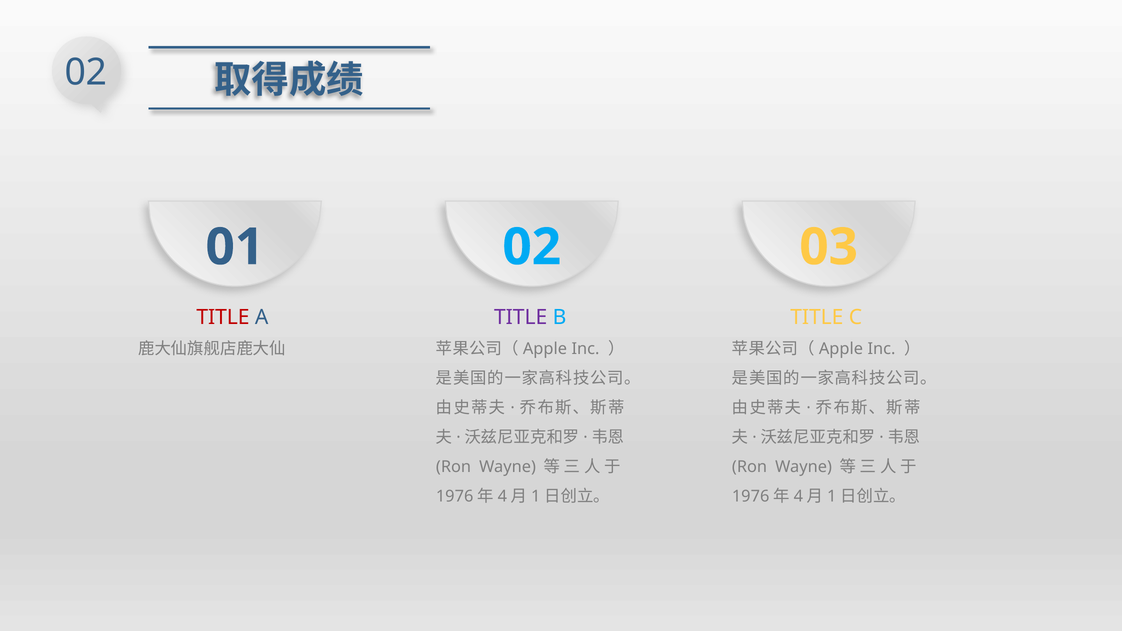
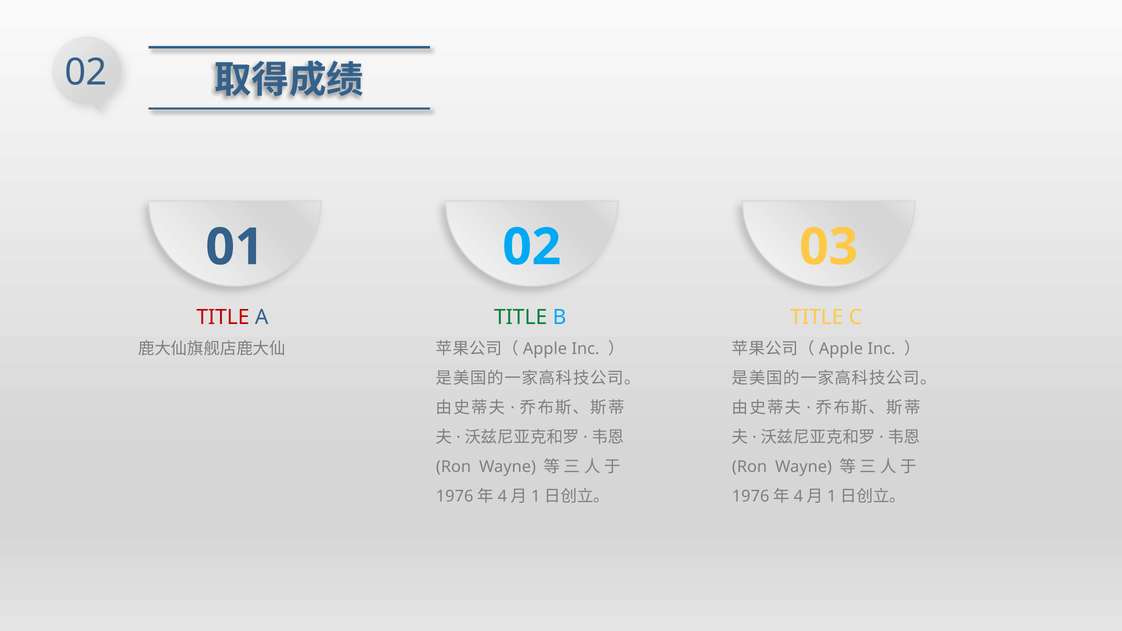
TITLE colour: purple -> green (521, 317)
